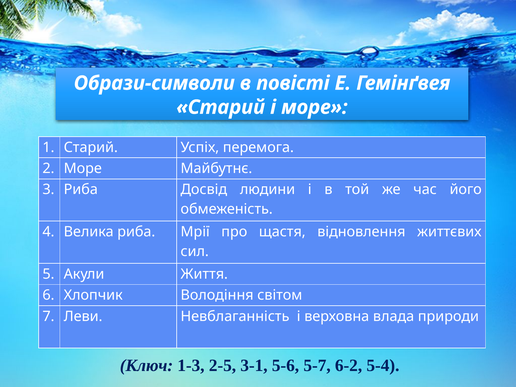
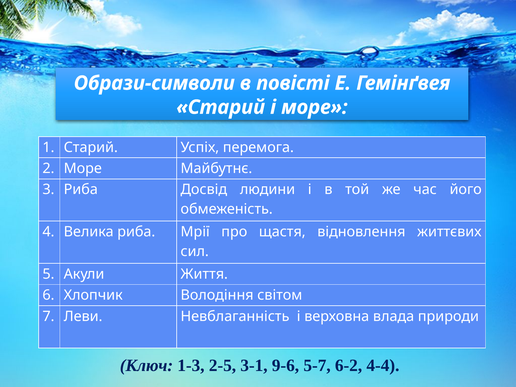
5-6: 5-6 -> 9-6 (285, 365)
5-4: 5-4 -> 4-4 (383, 365)
